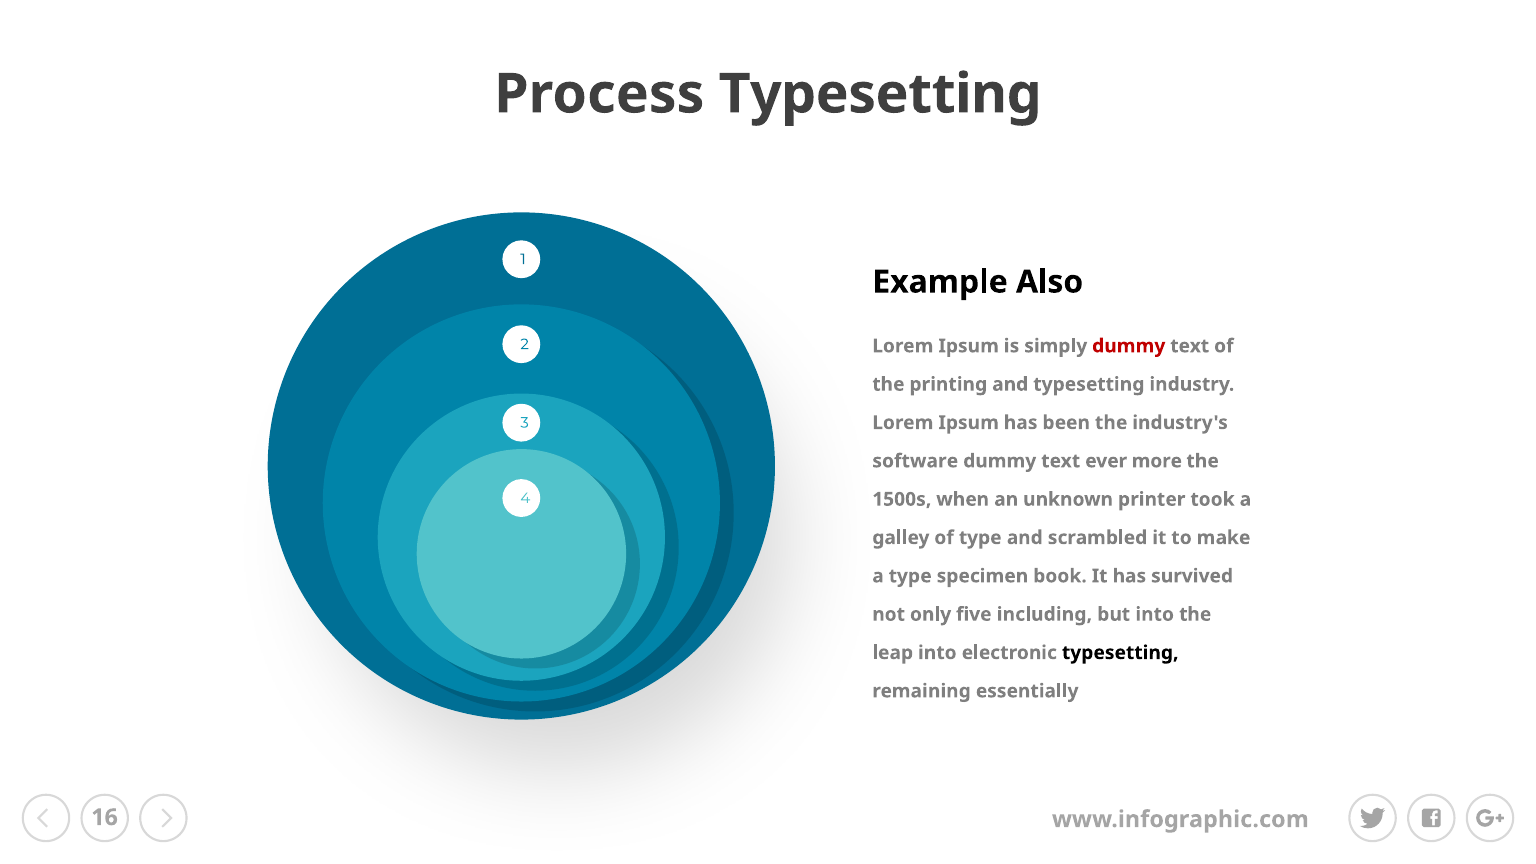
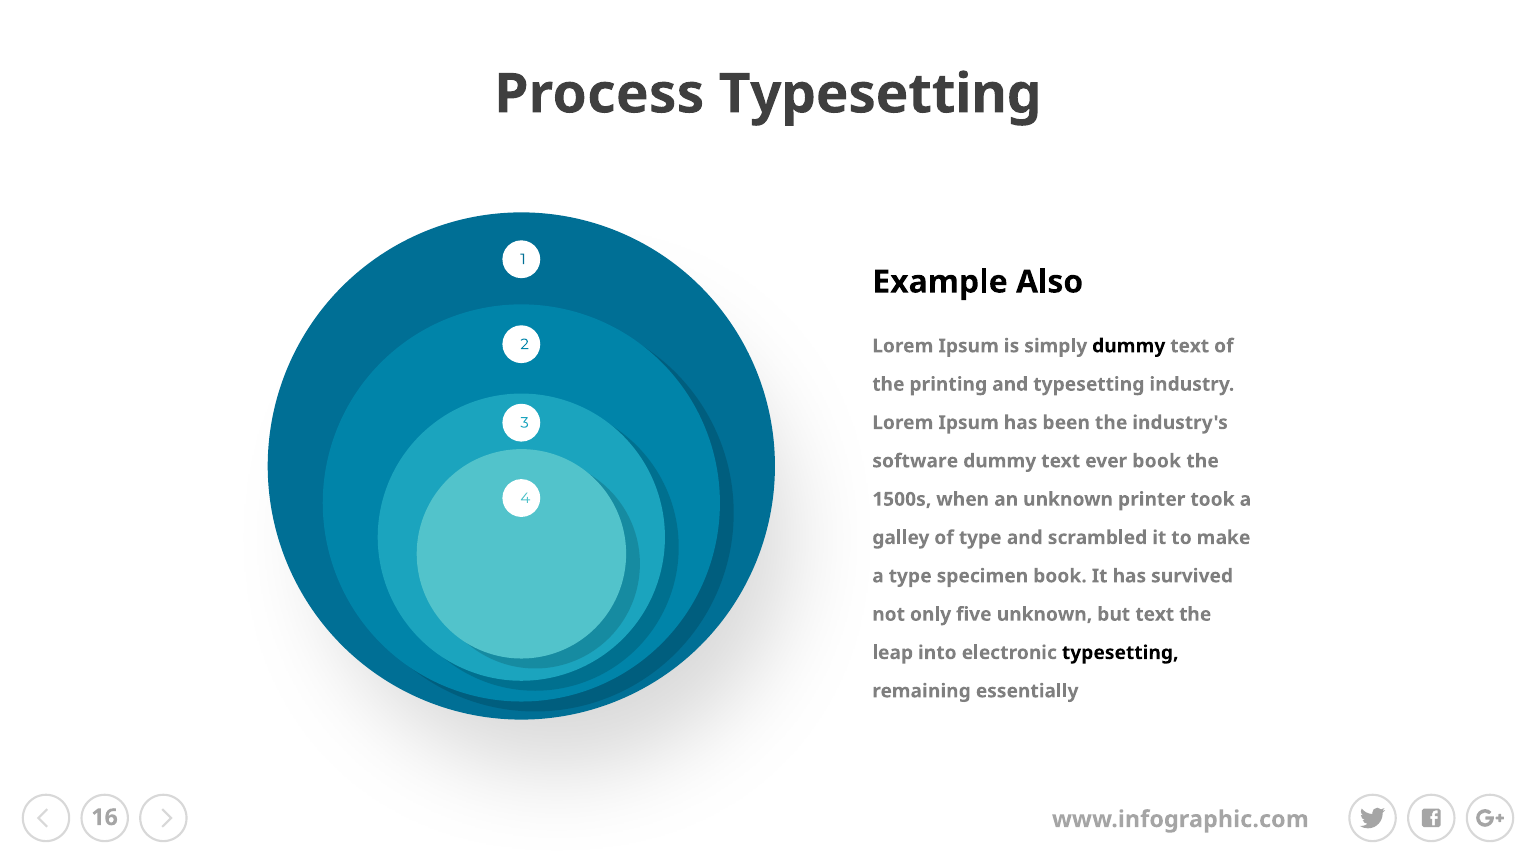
dummy colour: red -> black (1129, 346)
ever more: more -> book (1157, 461)
five including: including -> unknown (1044, 614)
but into: into -> text (1155, 614)
